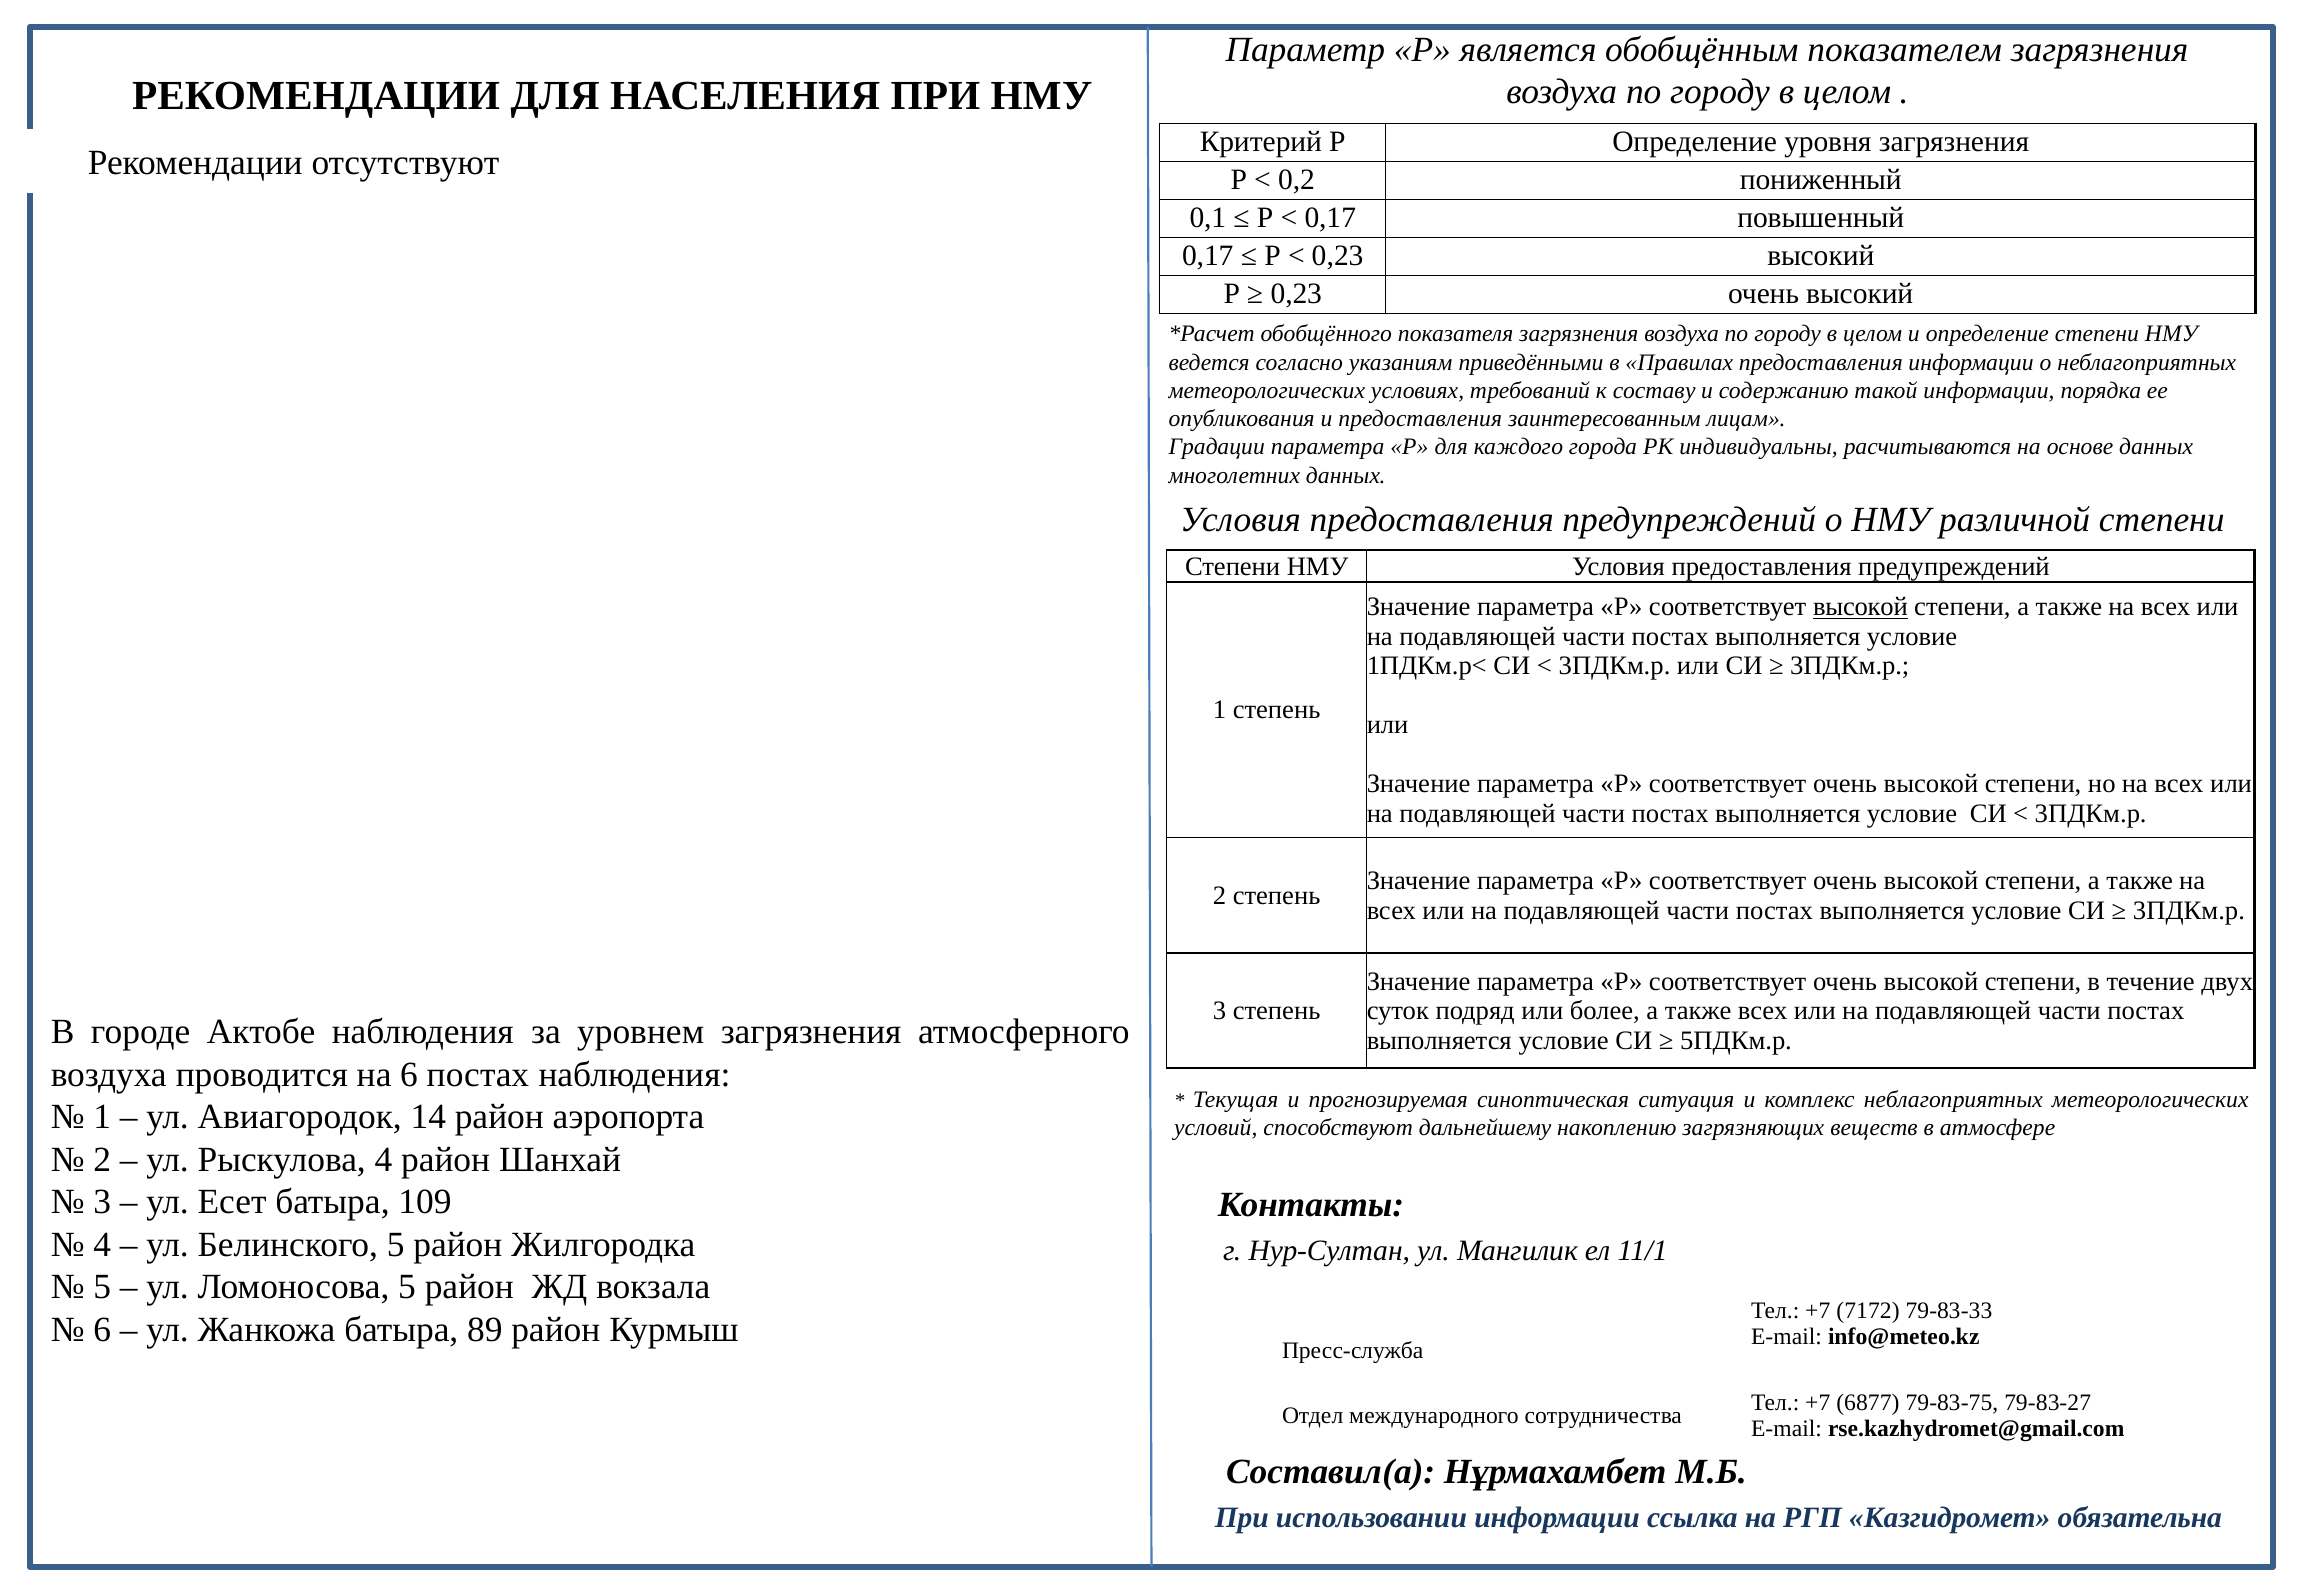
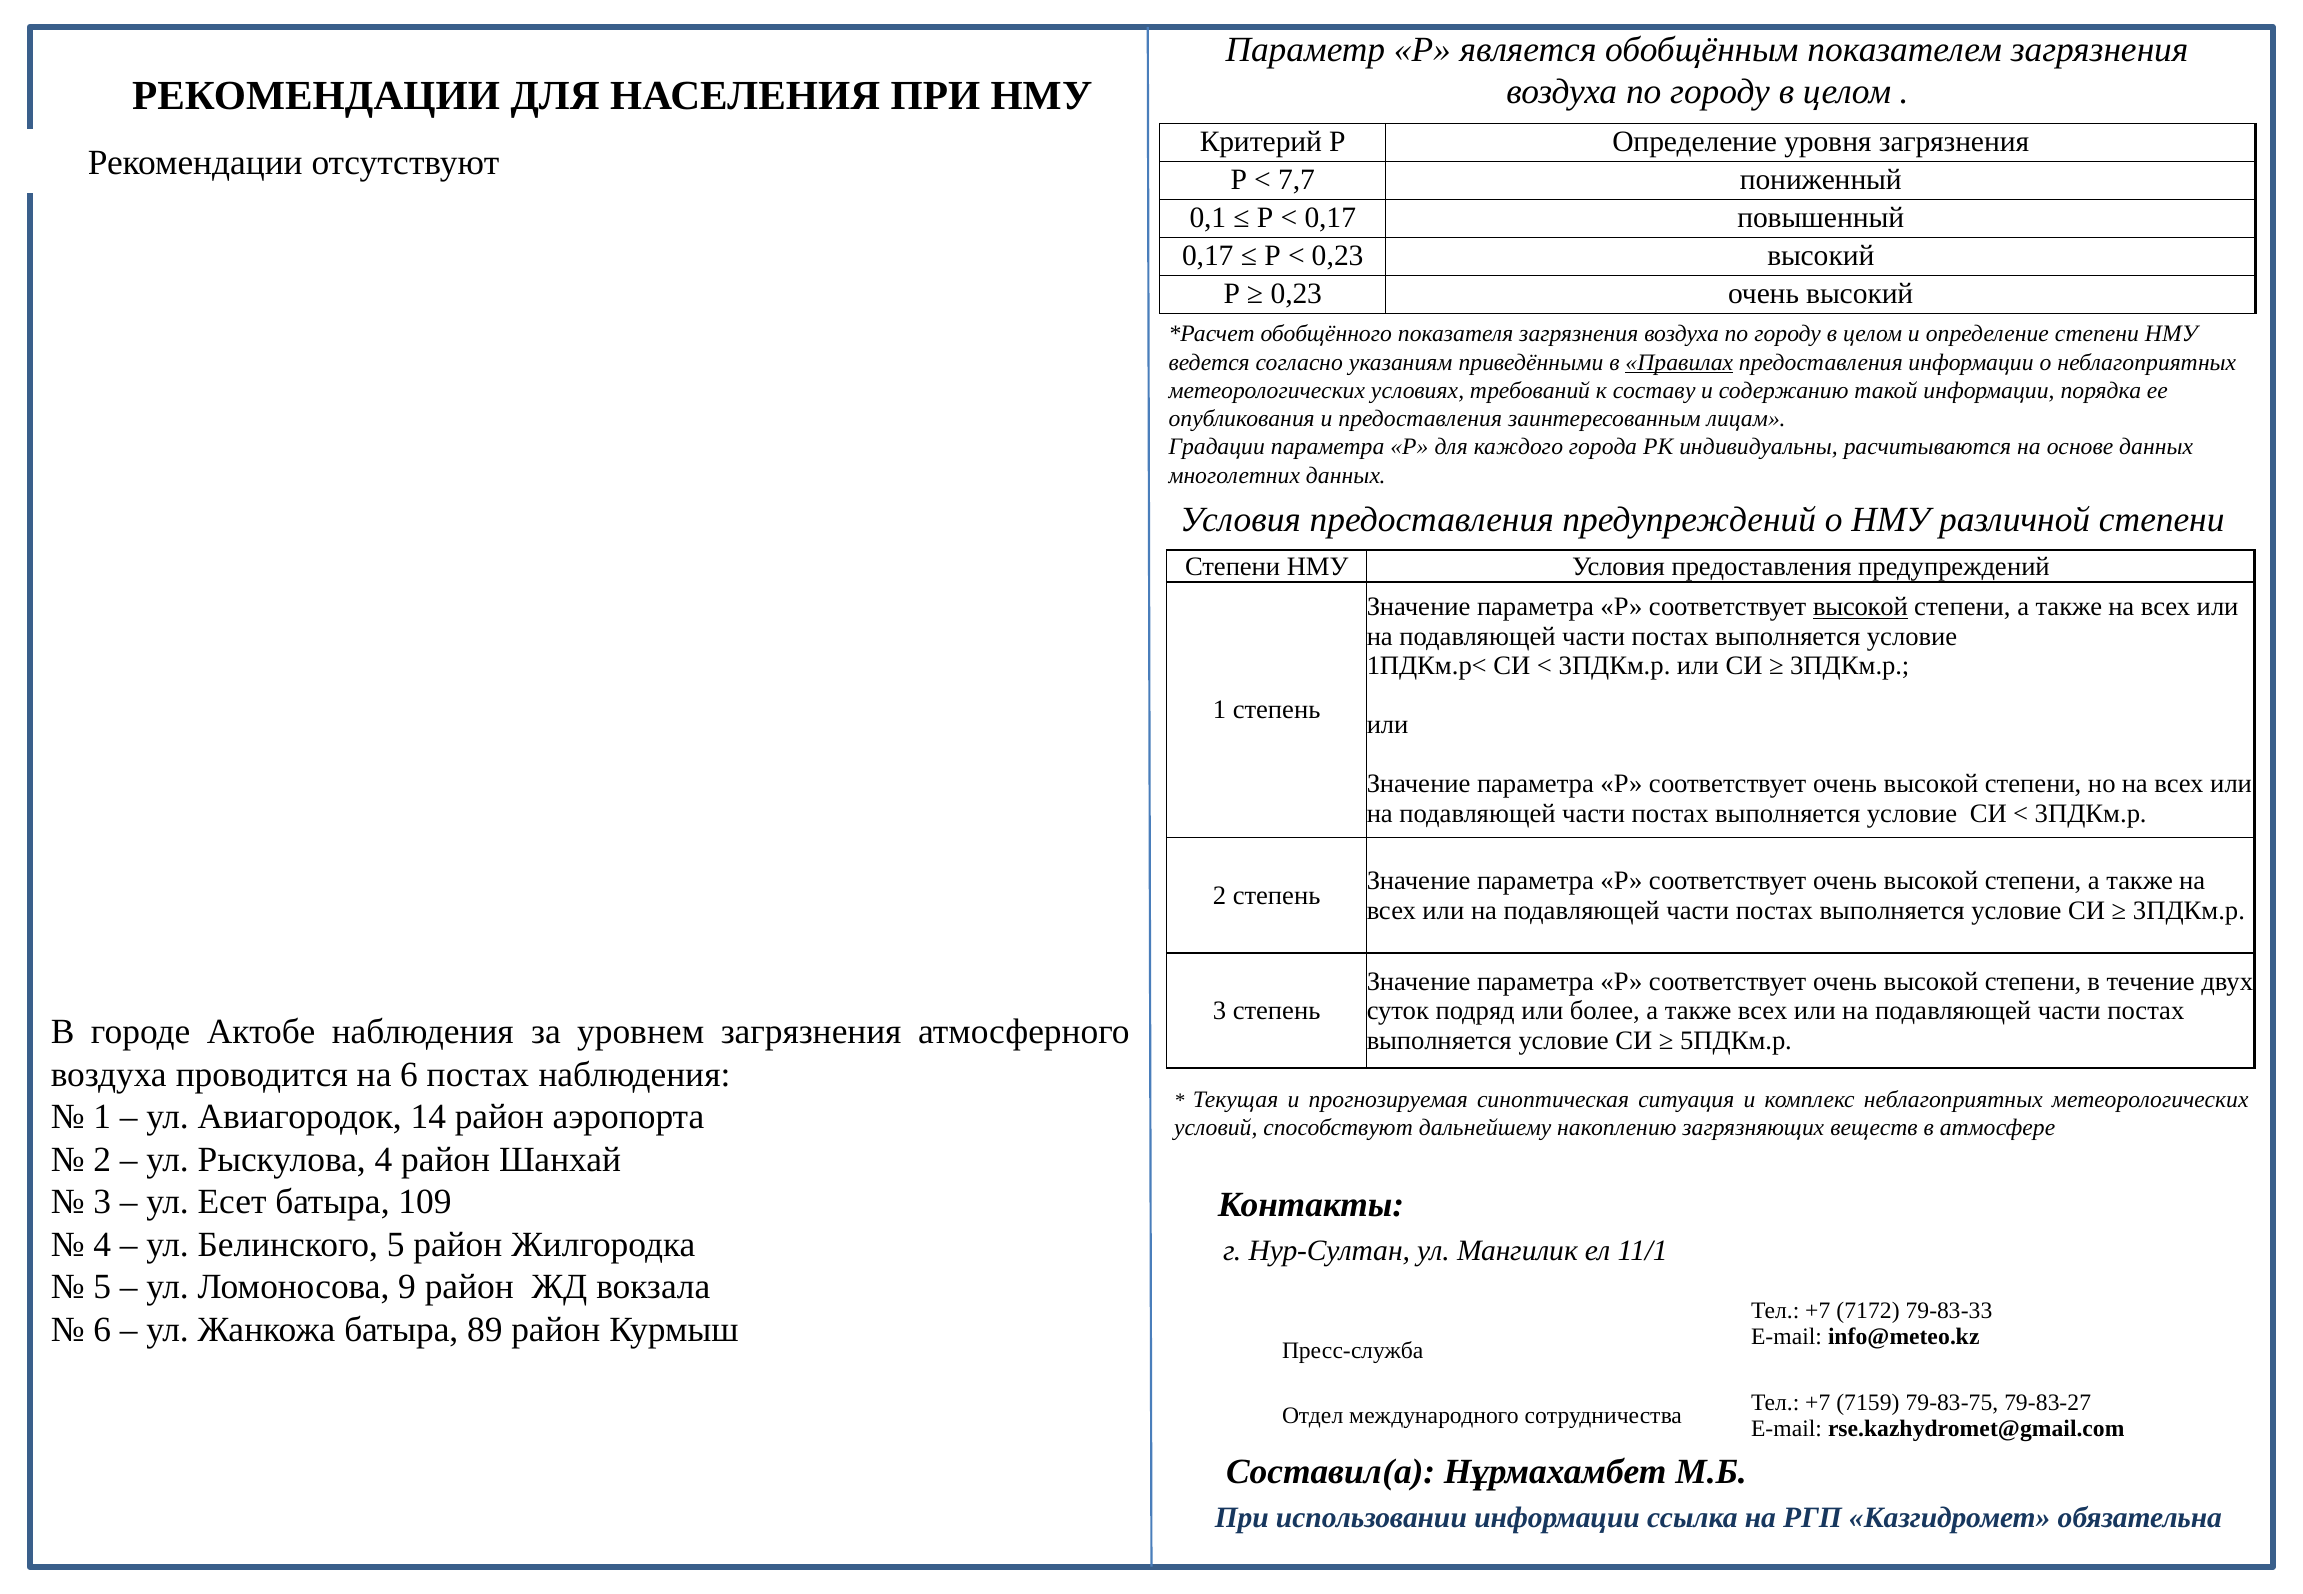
0,2: 0,2 -> 7,7 (1296, 180)
Правилах underline: none -> present (1679, 362)
Ломоносова 5: 5 -> 9 (407, 1287)
6877: 6877 -> 7159 (1868, 1403)
